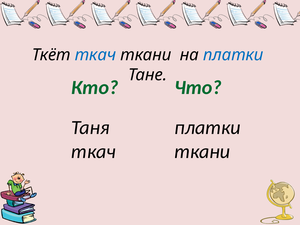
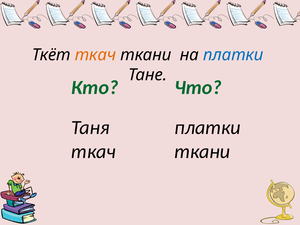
ткач colour: blue -> orange (96, 55)
